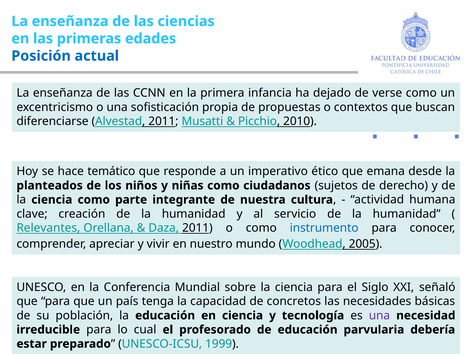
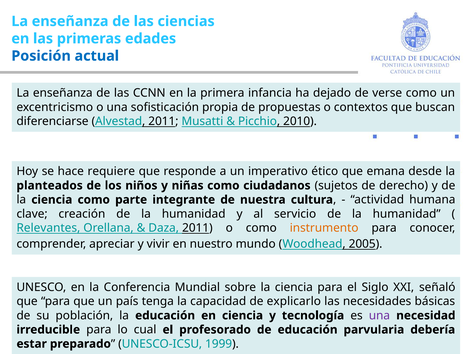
temático: temático -> requiere (111, 171)
instrumento colour: blue -> orange (324, 228)
concretos: concretos -> explicarlo (294, 301)
